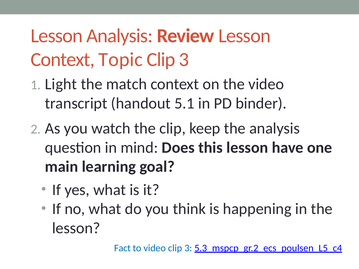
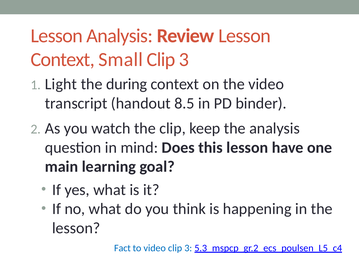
Topic: Topic -> Small (121, 60)
match: match -> during (127, 84)
5.1: 5.1 -> 8.5 (184, 103)
